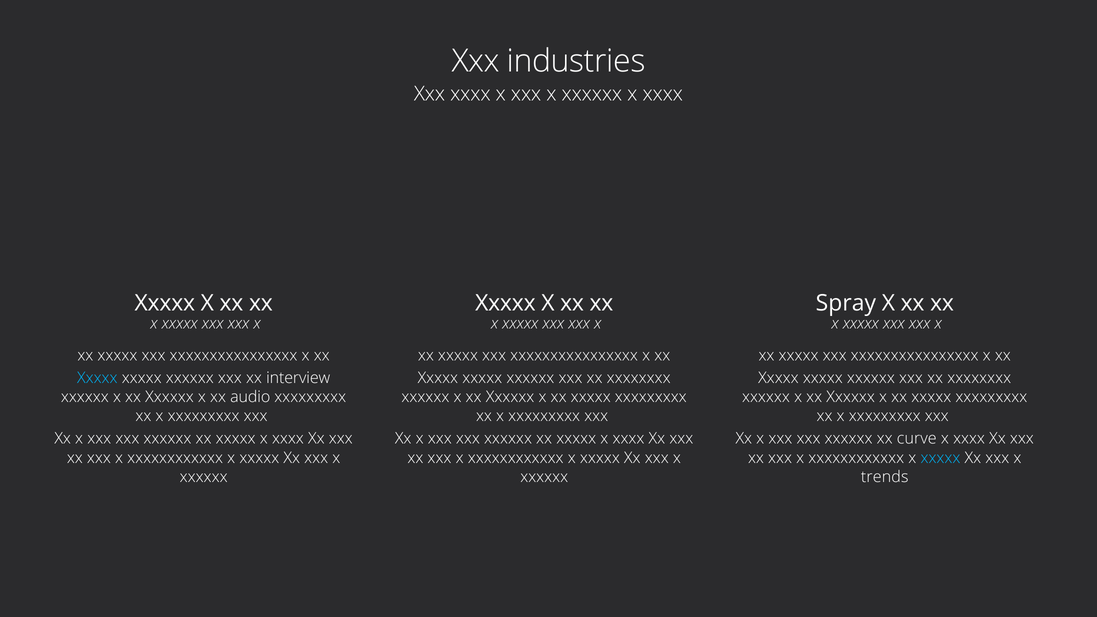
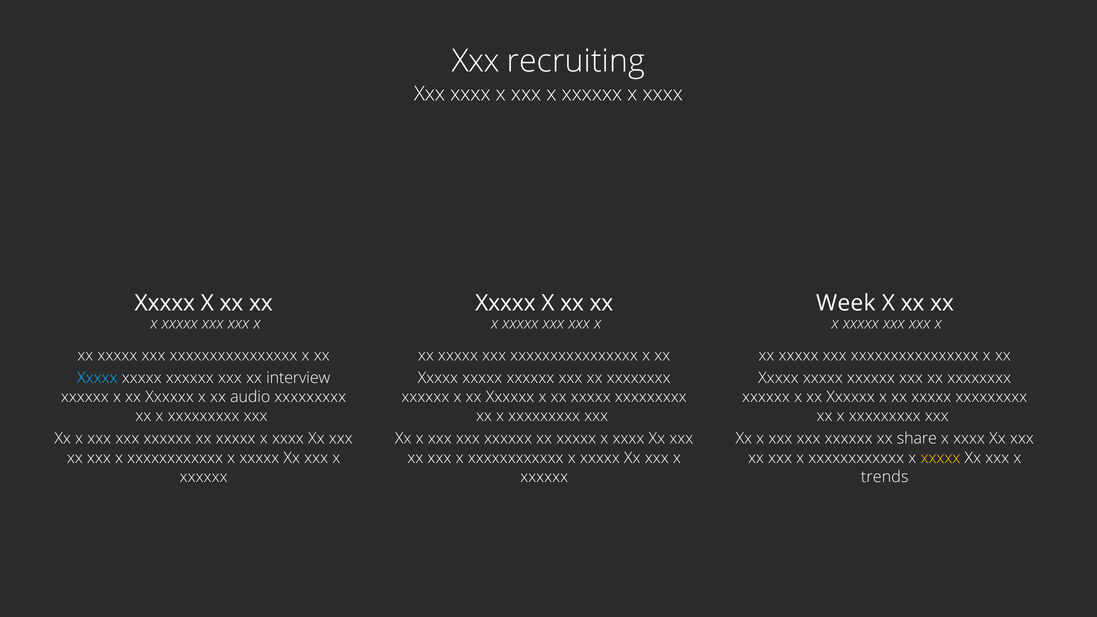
industries: industries -> recruiting (576, 61)
Spray: Spray -> Week (846, 303)
curve: curve -> share (917, 439)
xxxxx colour: light blue -> yellow (940, 458)
